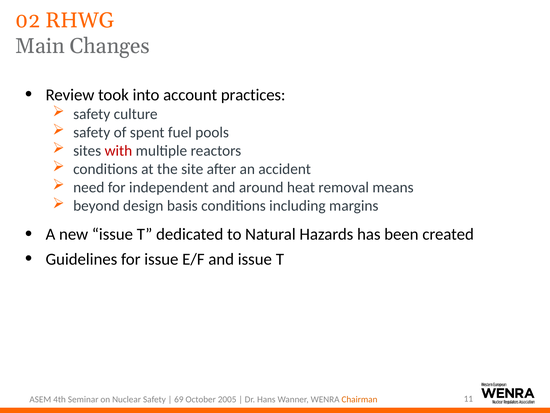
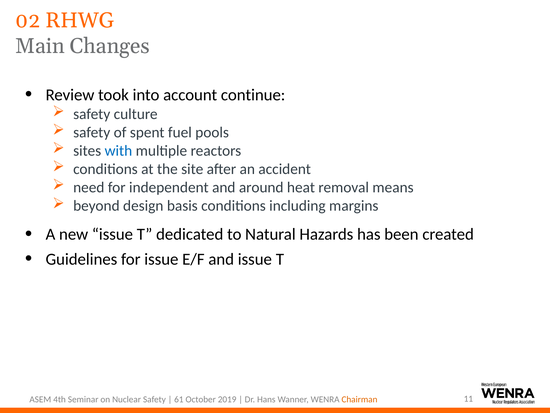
practices: practices -> continue (253, 95)
with colour: red -> blue (118, 150)
69: 69 -> 61 (179, 399)
2005: 2005 -> 2019 (227, 399)
